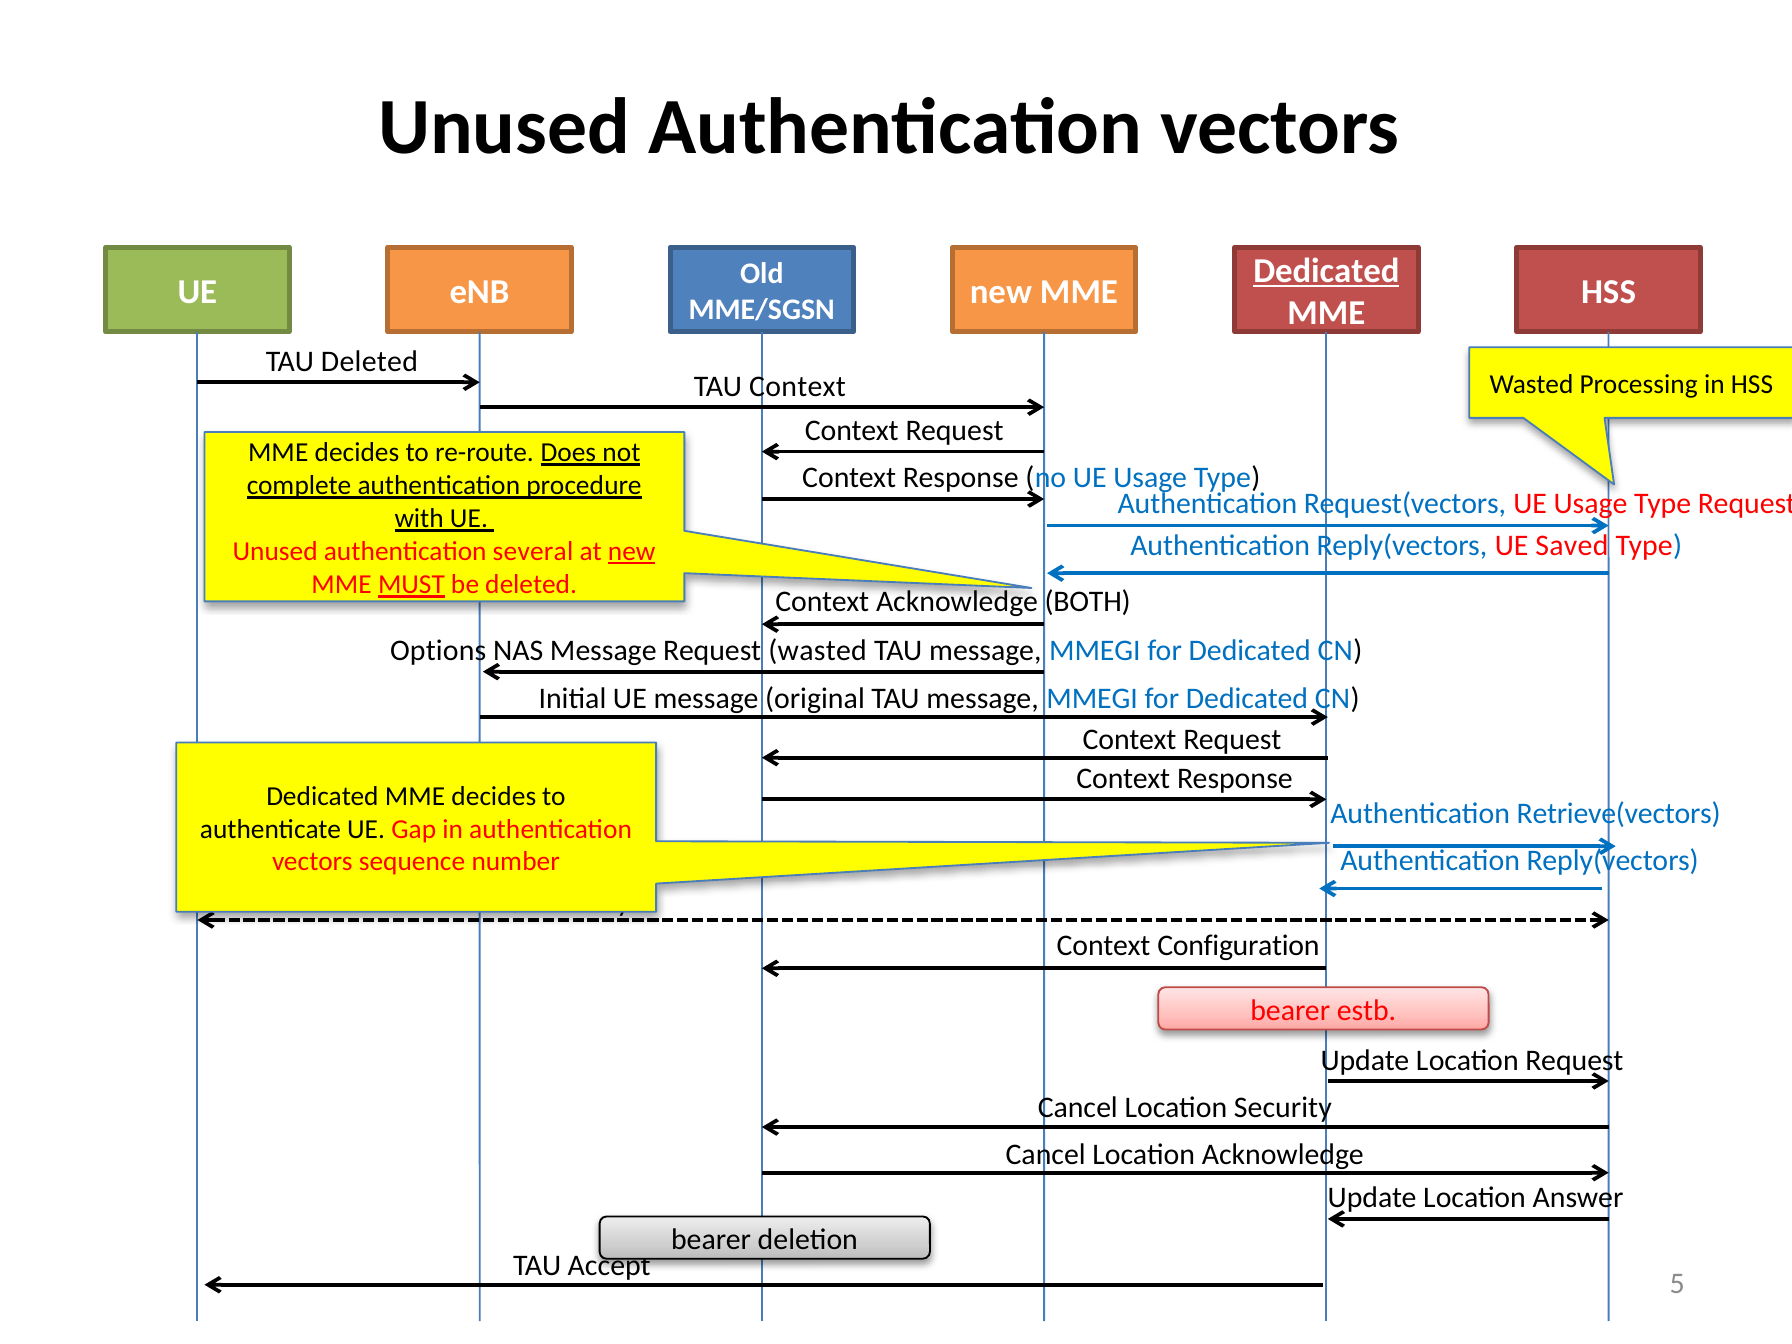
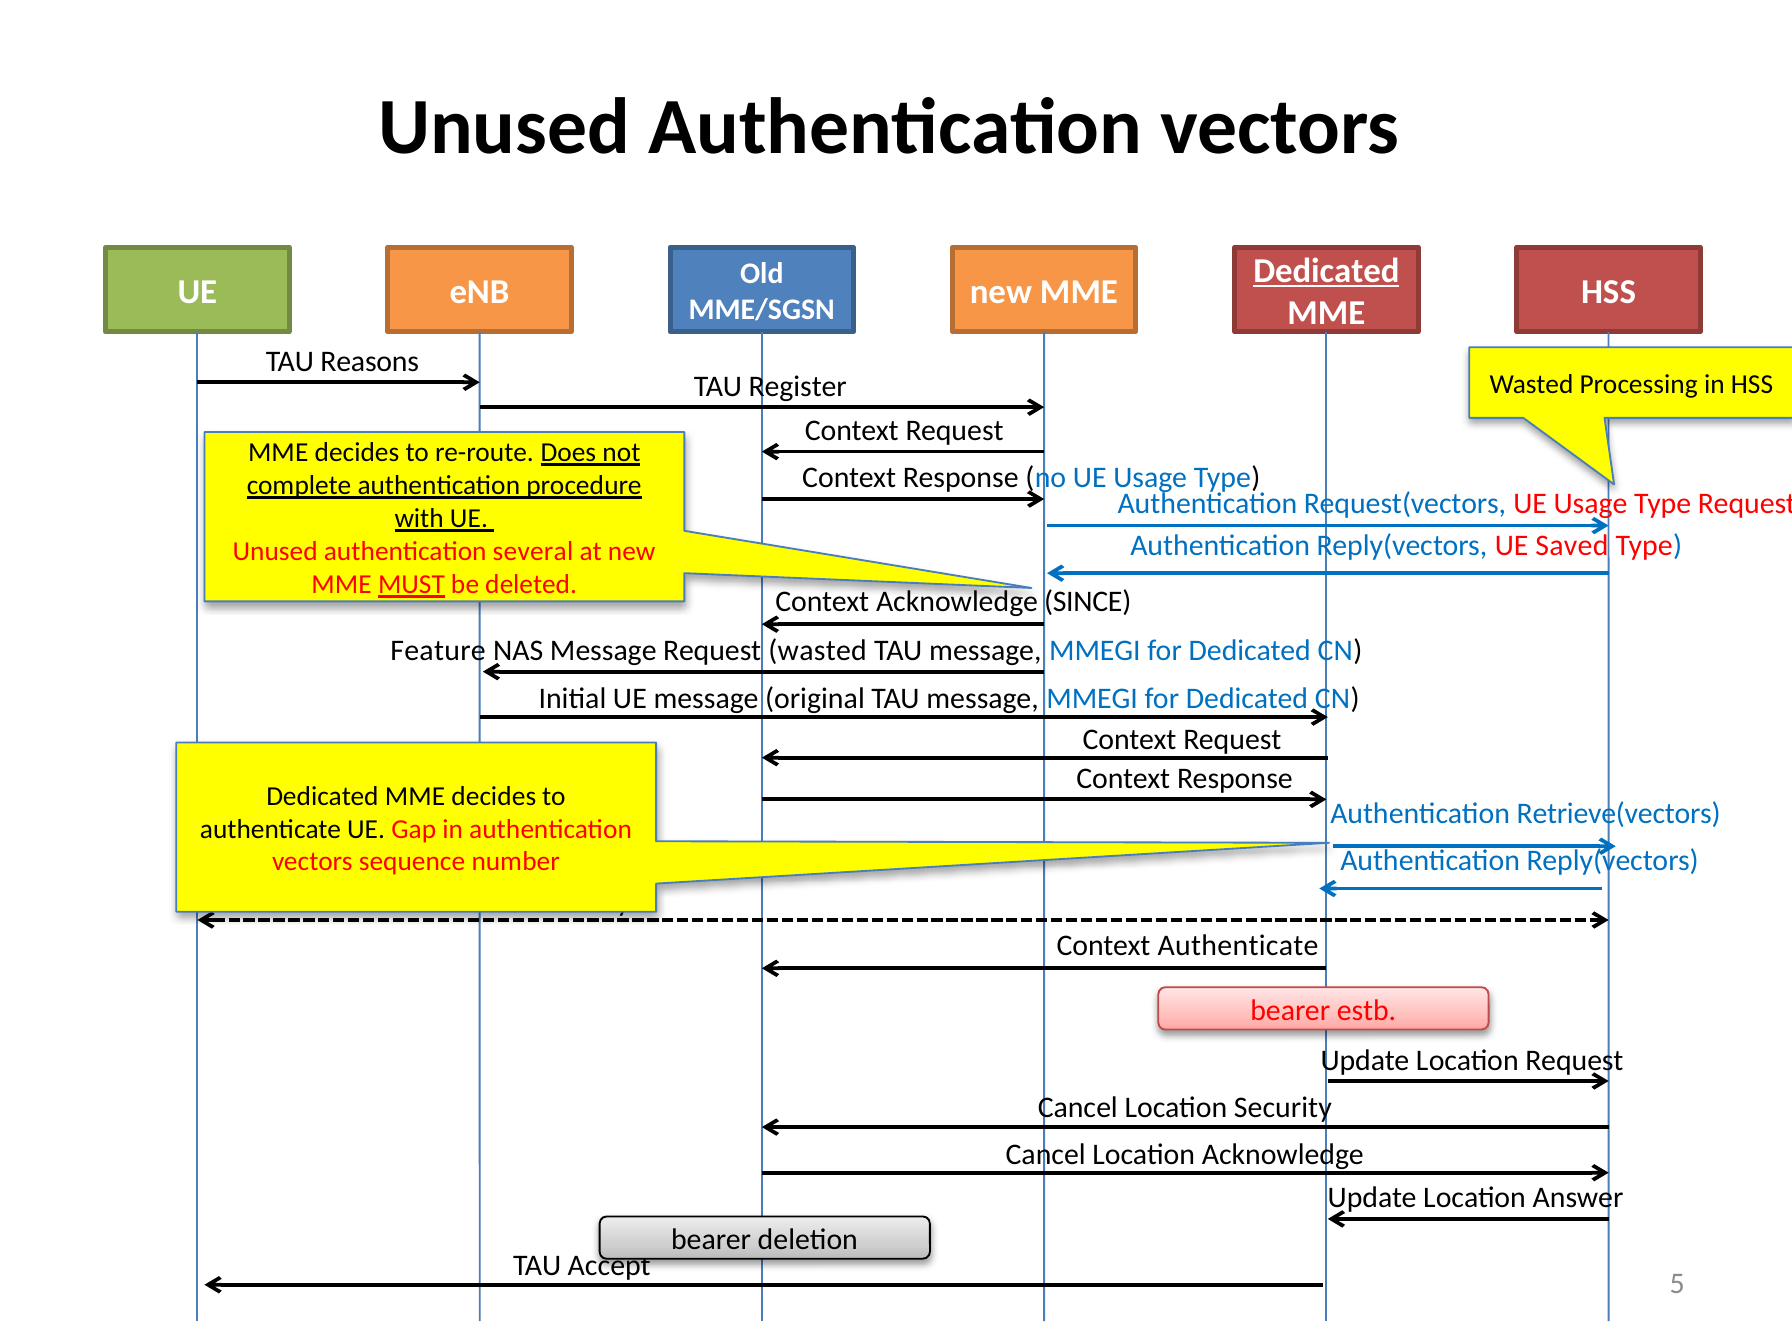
TAU Deleted: Deleted -> Reasons (370, 362)
TAU Context: Context -> Register (798, 387)
new underline: present -> none (632, 551)
BOTH: BOTH -> SINCE (1088, 602)
Options: Options -> Feature (438, 651)
Context Configuration: Configuration -> Authenticate (1238, 945)
